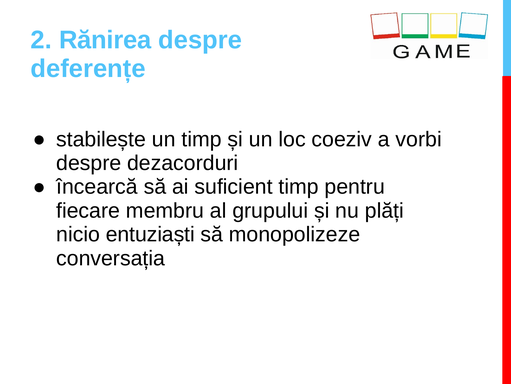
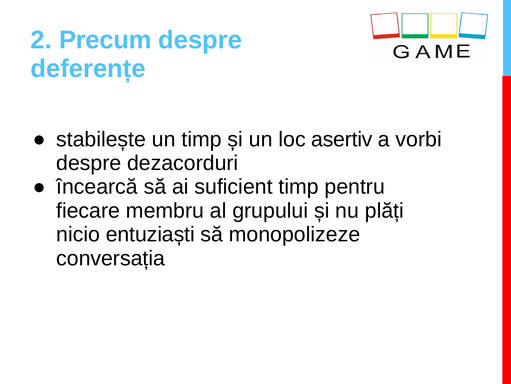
Rănirea: Rănirea -> Precum (105, 40)
coeziv: coeziv -> asertiv (342, 139)
